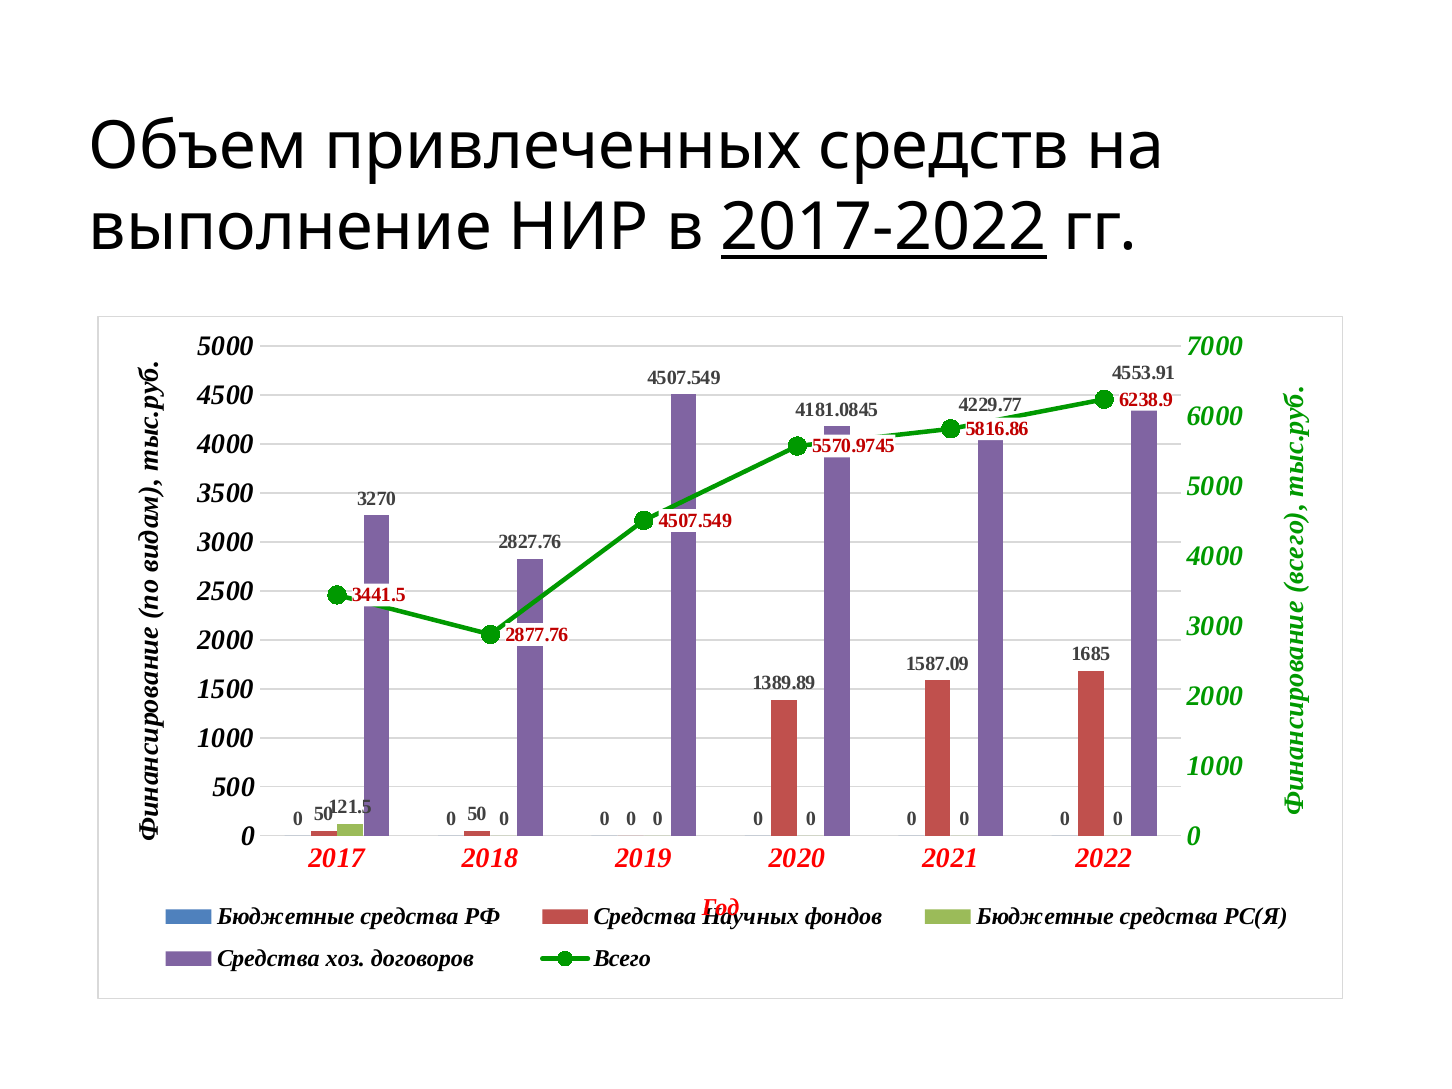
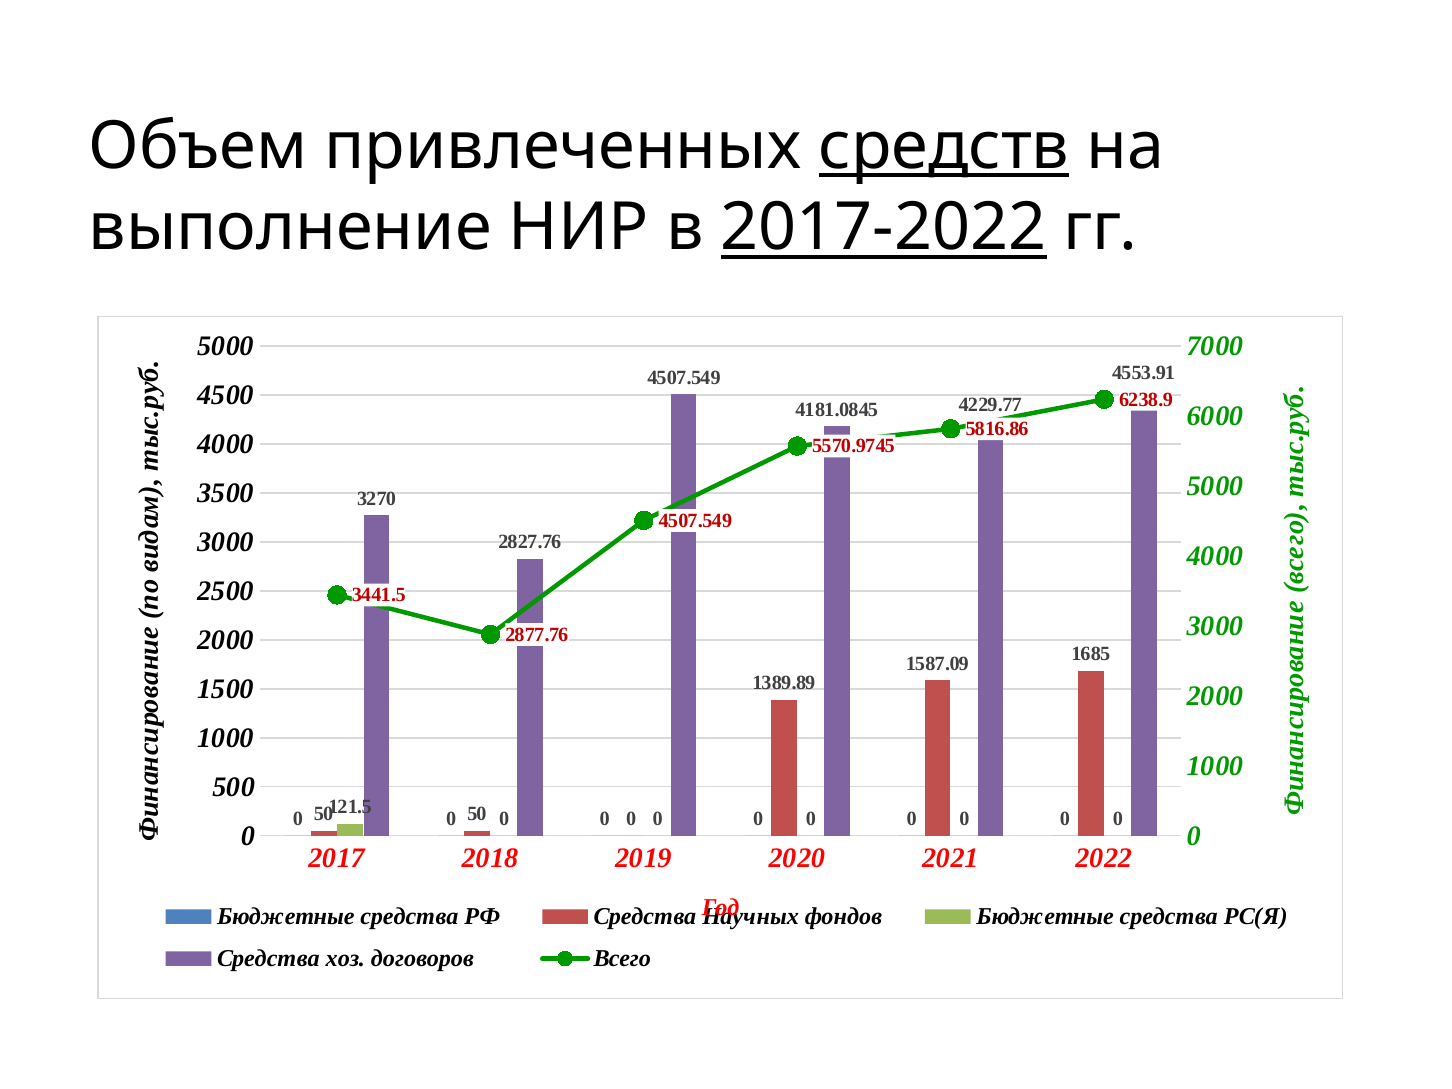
средств underline: none -> present (944, 146)
